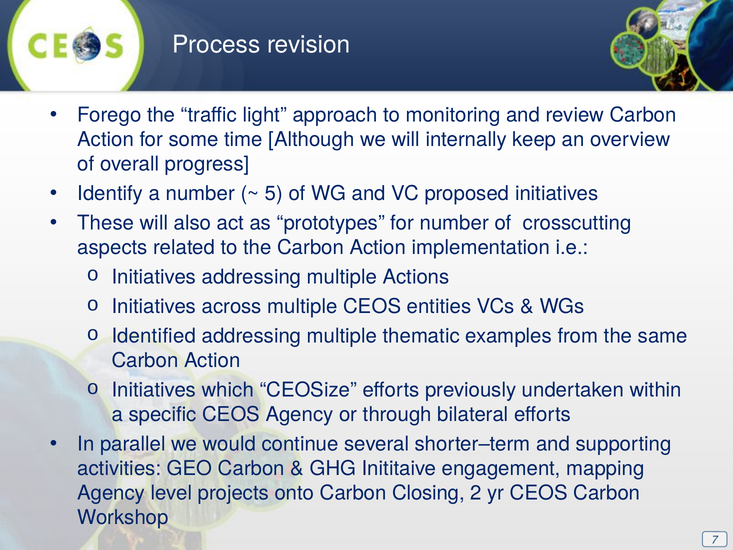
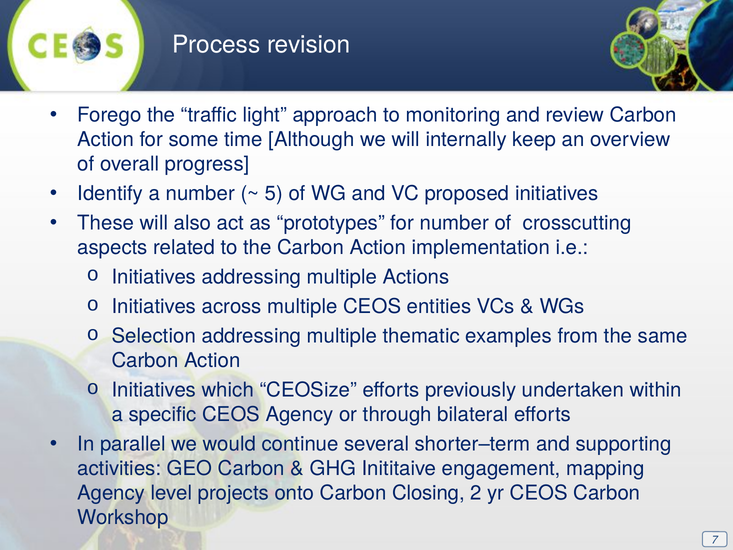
Identified: Identified -> Selection (154, 336)
